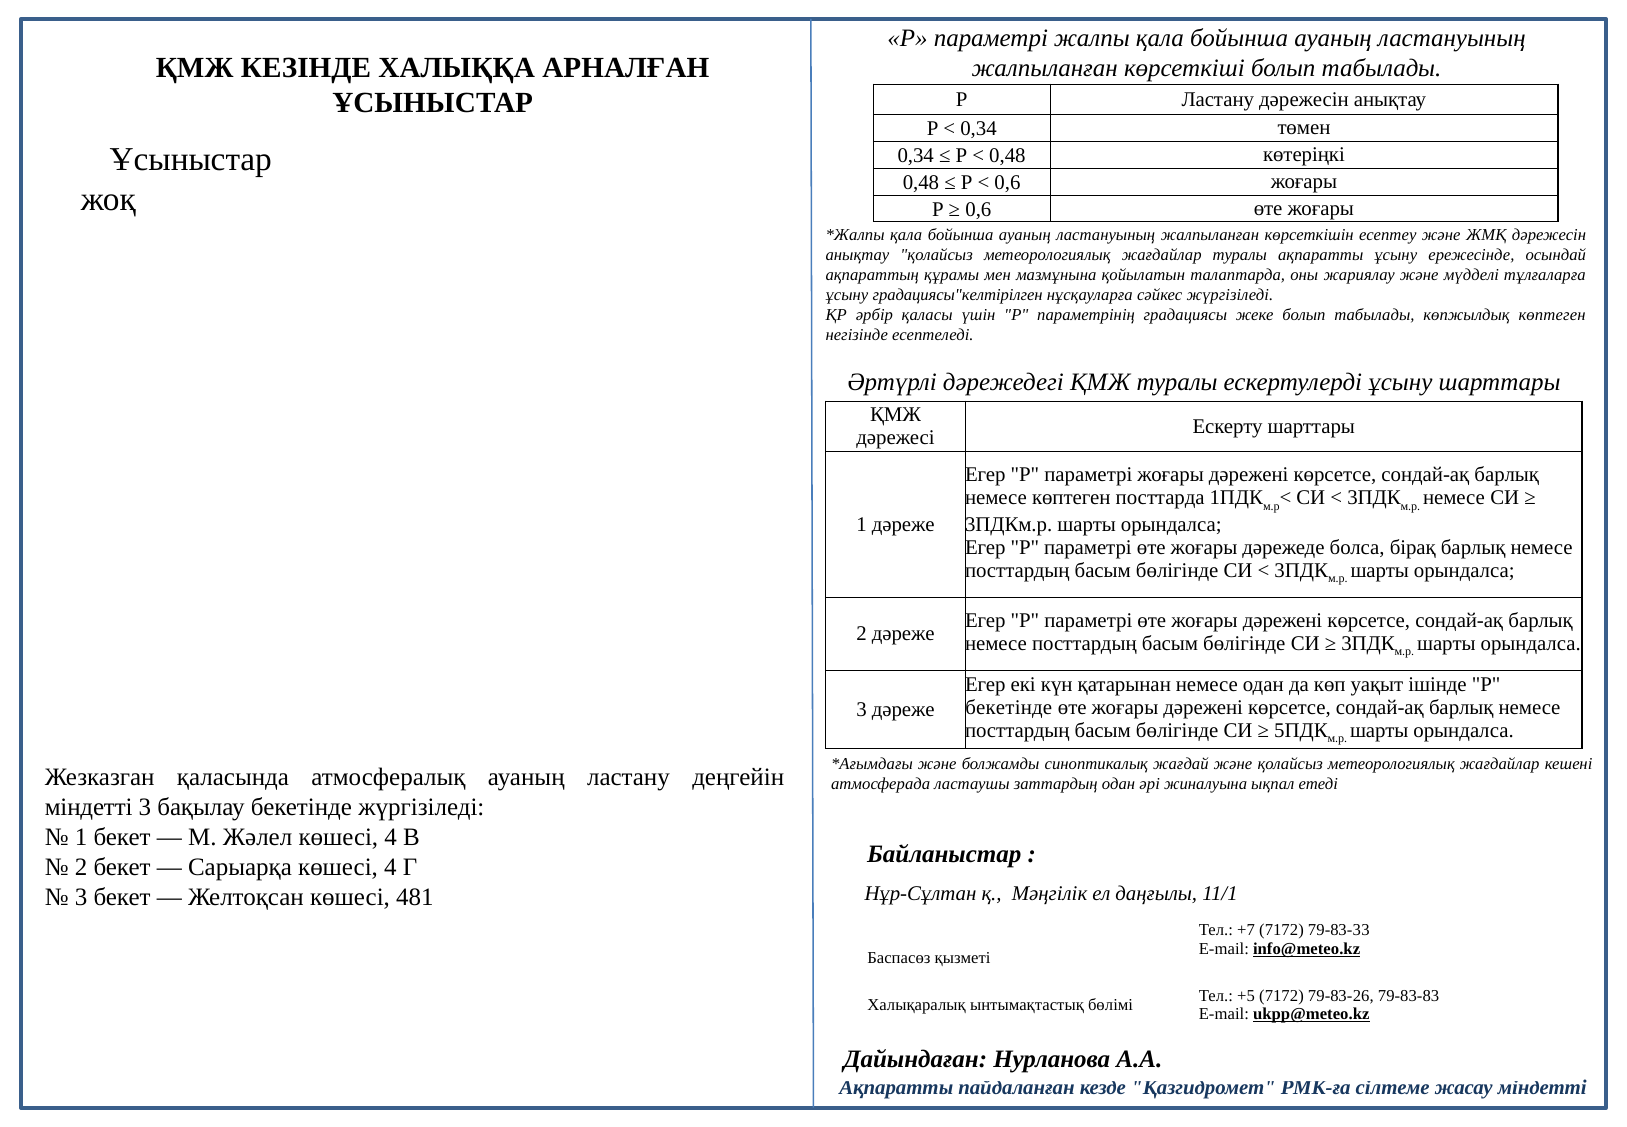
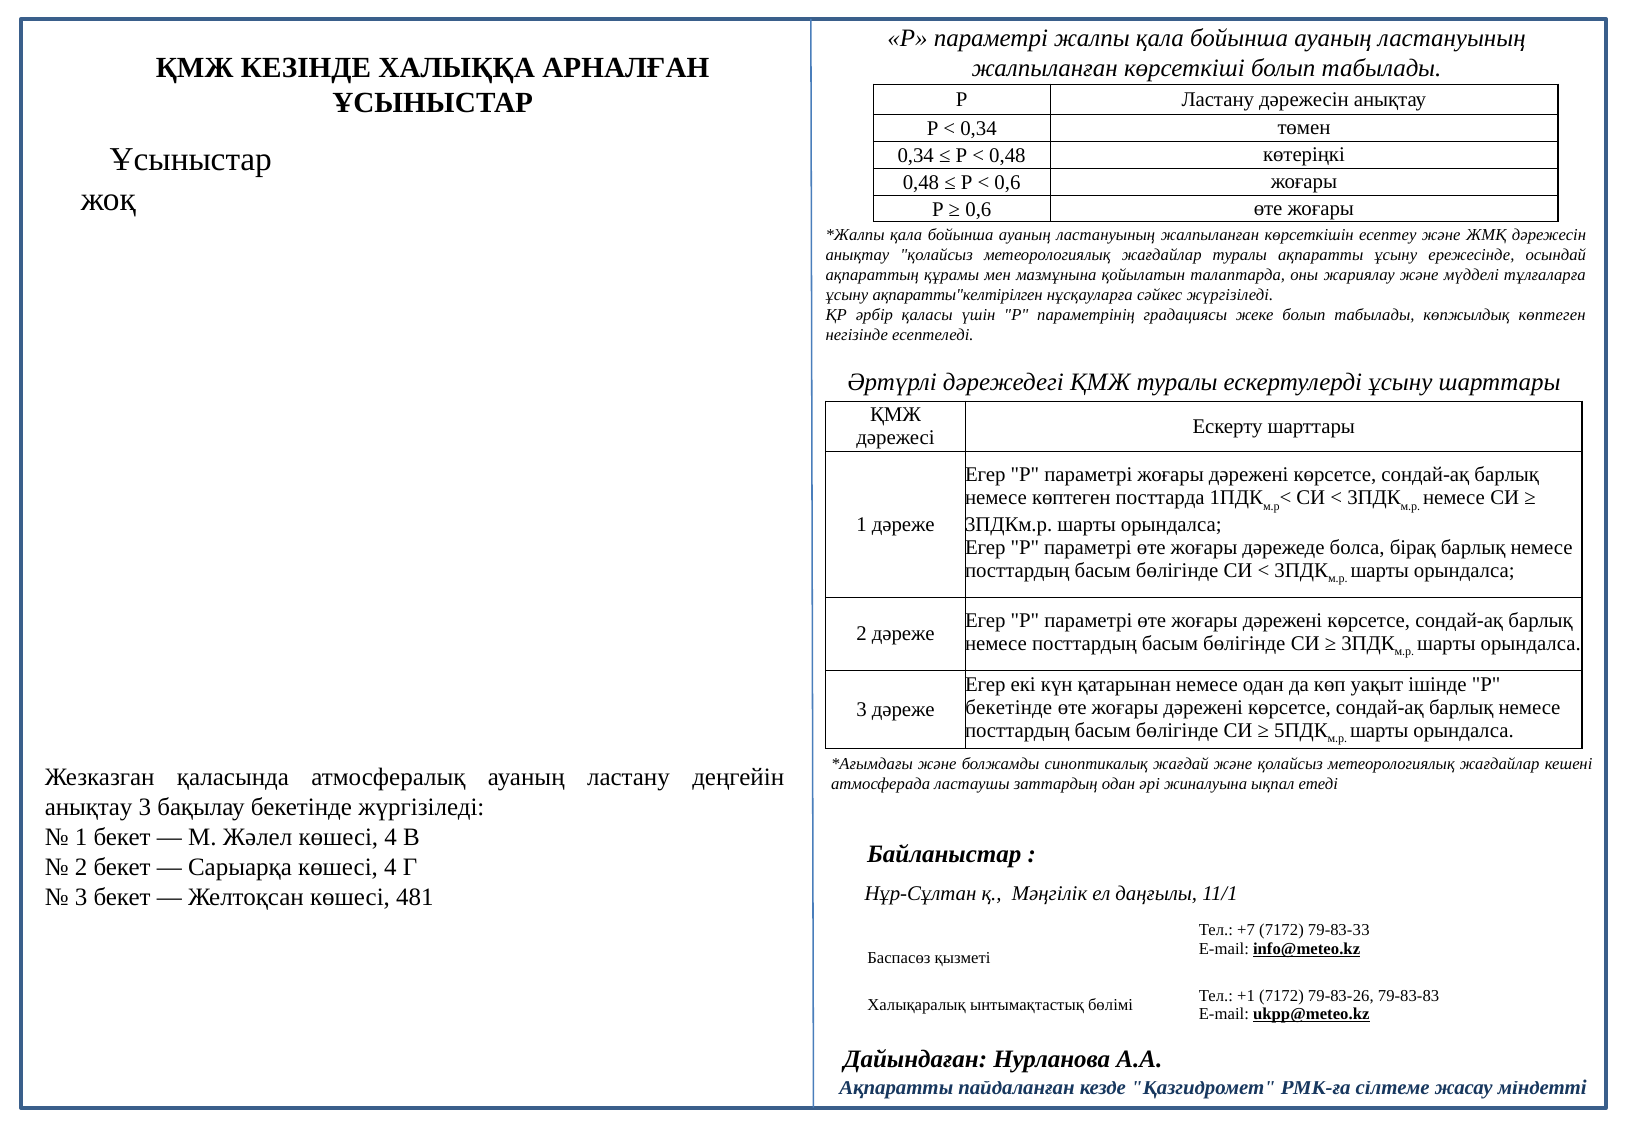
градациясы"келтірілген: градациясы"келтірілген -> ақпаратты"келтірілген (958, 295)
міндетті: міндетті -> анықтау (89, 807)
+5: +5 -> +1 (1246, 995)
